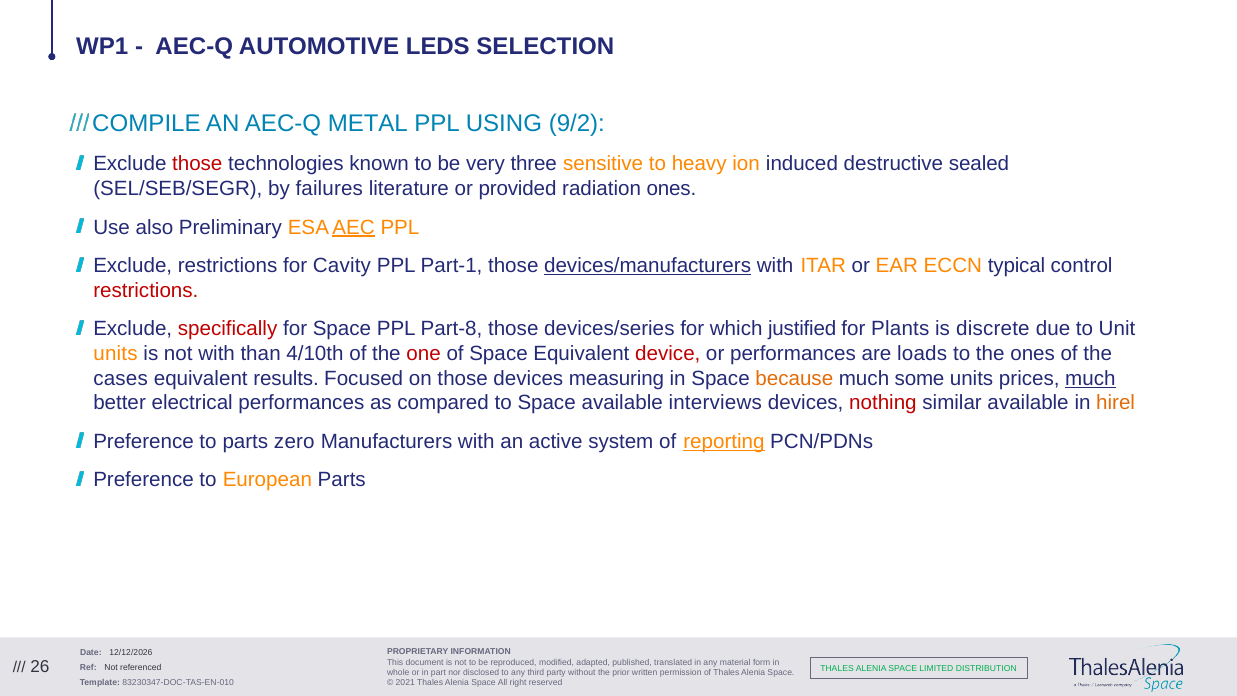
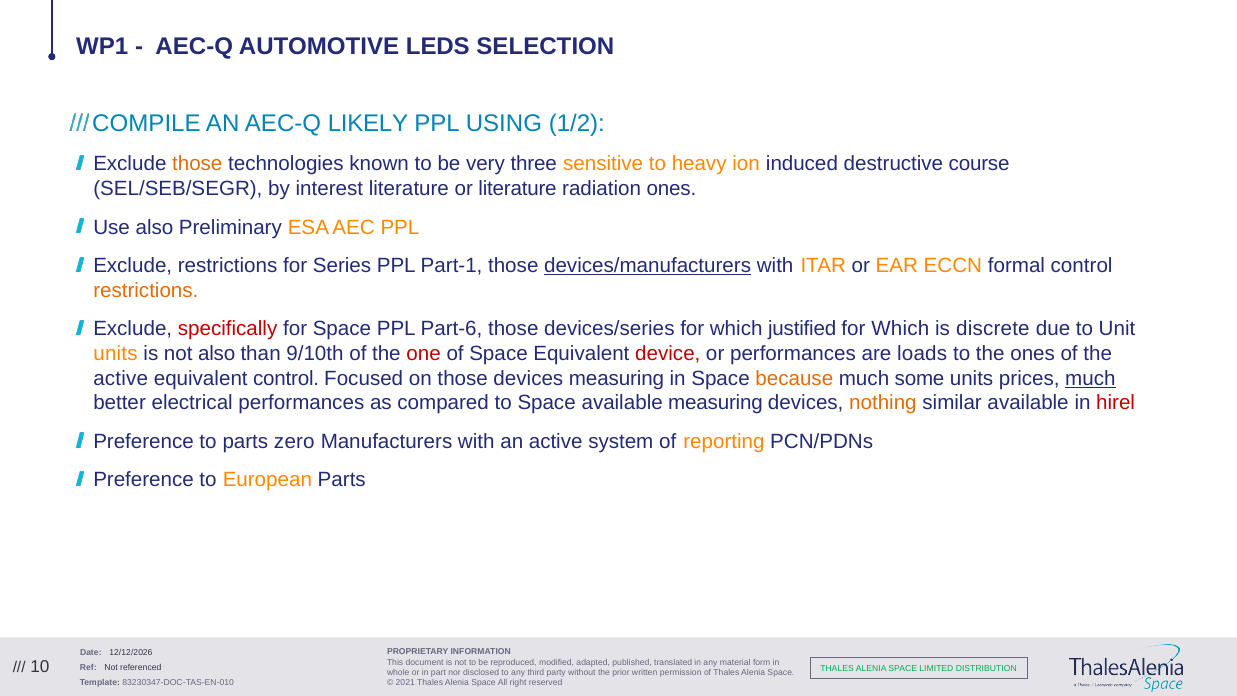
METAL: METAL -> LIKELY (368, 124)
9/2: 9/2 -> 1/2 (577, 124)
those colour: red -> orange (197, 164)
sealed: sealed -> course (979, 164)
failures: failures -> interest (329, 189)
or provided: provided -> literature (518, 189)
AEC underline: present -> none (354, 227)
Cavity: Cavity -> Series (342, 266)
typical: typical -> formal (1016, 266)
restrictions colour: red -> orange (146, 290)
Part-8: Part-8 -> Part-6 (452, 329)
Plants: Plants -> Which (900, 329)
not with: with -> also (217, 354)
4/10th: 4/10th -> 9/10th (315, 354)
cases: cases -> active (121, 378)
equivalent results: results -> control (286, 378)
available interviews: interviews -> measuring (715, 403)
nothing colour: red -> orange (883, 403)
hirel colour: orange -> red (1116, 403)
reporting underline: present -> none (724, 442)
26: 26 -> 10 (40, 667)
